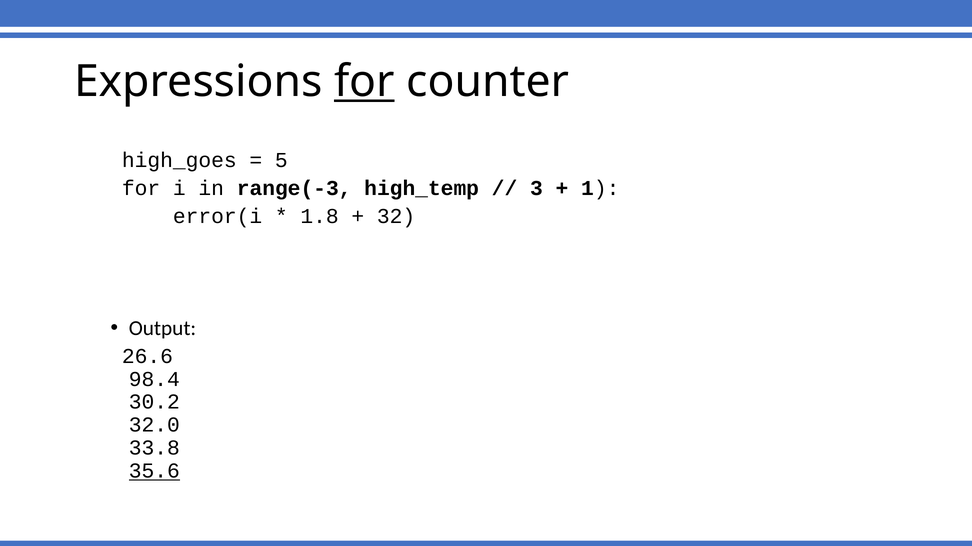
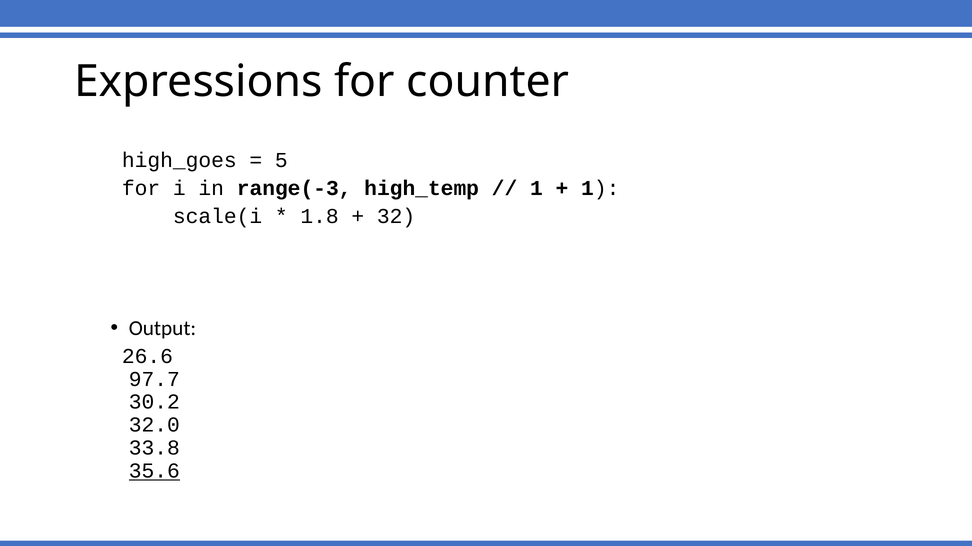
for underline: present -> none (364, 82)
3: 3 -> 1 (536, 189)
error(i: error(i -> scale(i (218, 217)
98.4: 98.4 -> 97.7 (154, 380)
